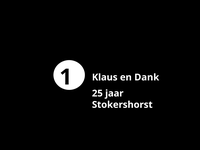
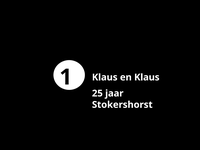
en Dank: Dank -> Klaus (147, 77)
